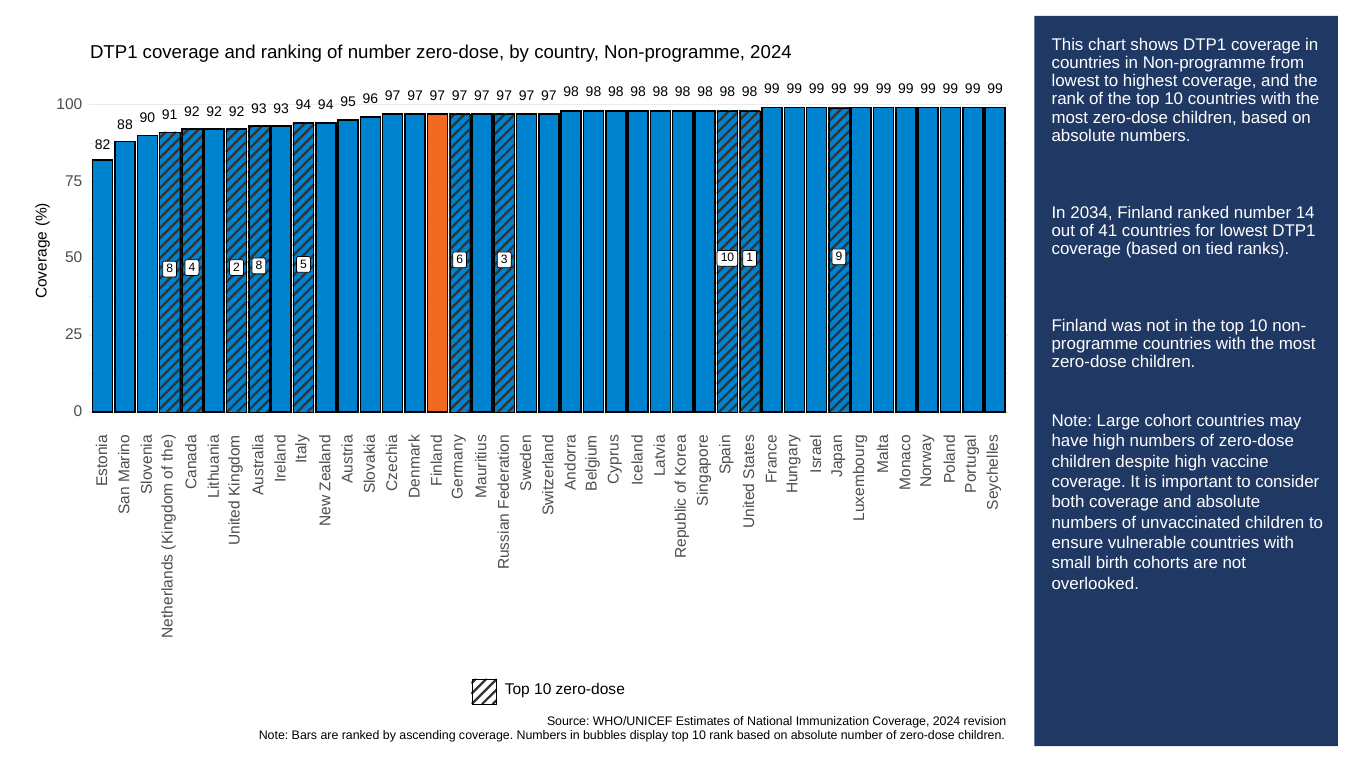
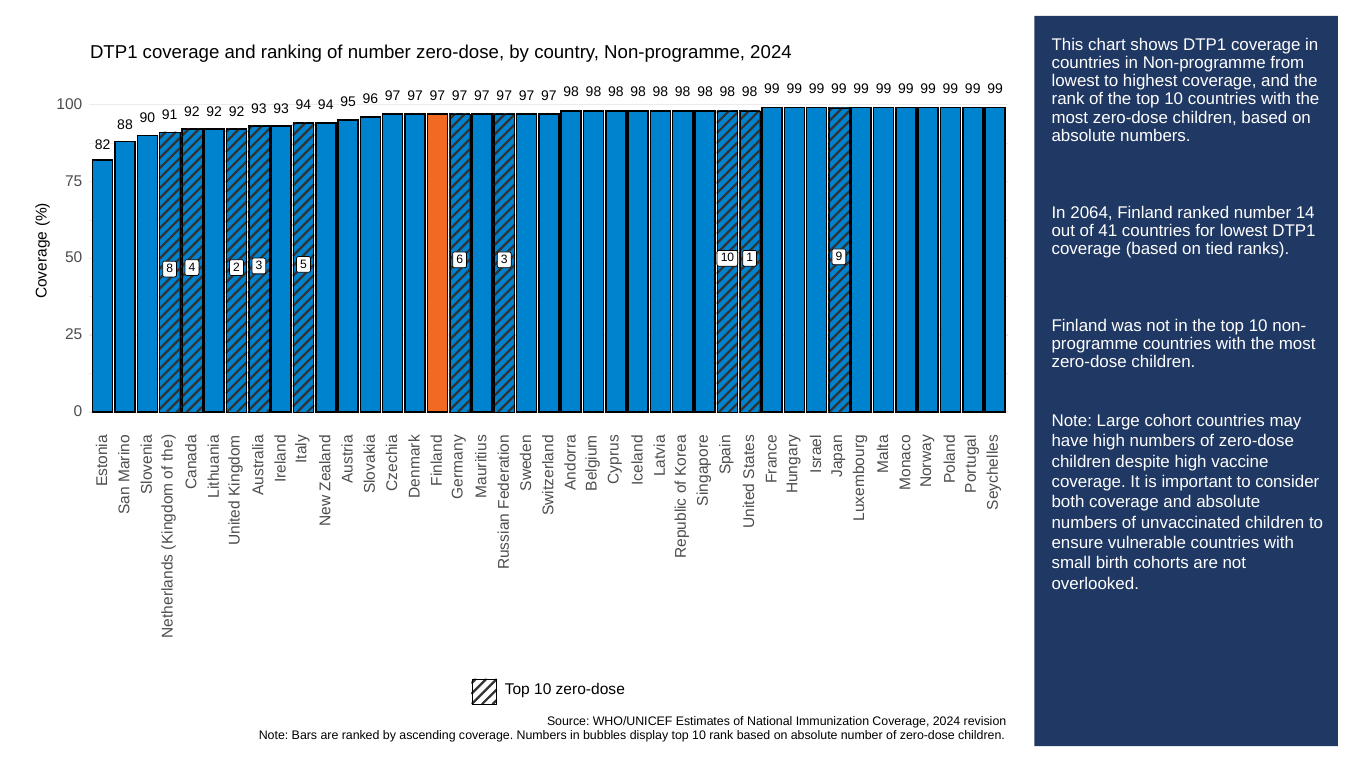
2034: 2034 -> 2064 (1092, 213)
4 8: 8 -> 3 (259, 266)
